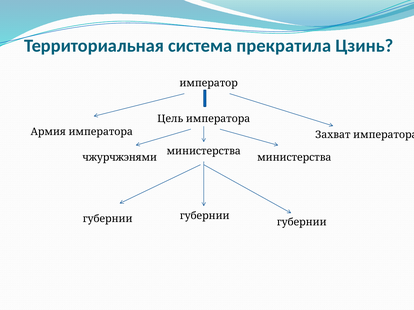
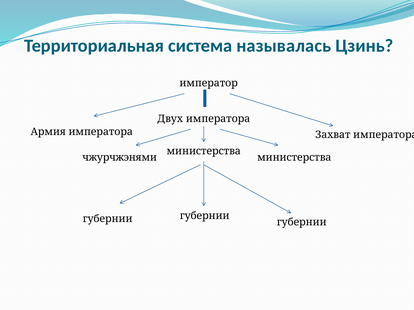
прекратила: прекратила -> называлась (284, 46)
Цель: Цель -> Двух (170, 119)
